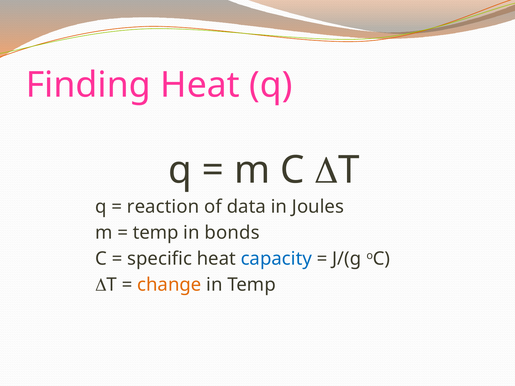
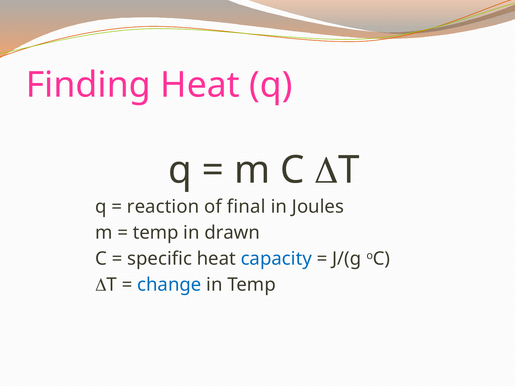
data: data -> final (246, 207)
bonds: bonds -> drawn (232, 233)
change colour: orange -> blue (169, 285)
